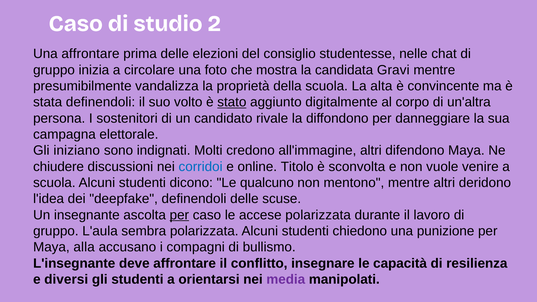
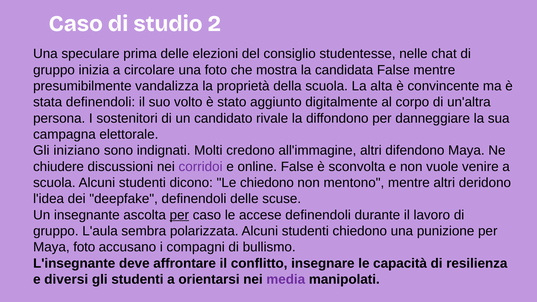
Una affrontare: affrontare -> speculare (91, 54)
candidata Gravi: Gravi -> False (393, 70)
stato underline: present -> none (232, 102)
corridoi colour: blue -> purple (201, 167)
online Titolo: Titolo -> False (297, 167)
Le qualcuno: qualcuno -> chiedono (267, 183)
accese polarizzata: polarizzata -> definendoli (318, 215)
Maya alla: alla -> foto (84, 247)
